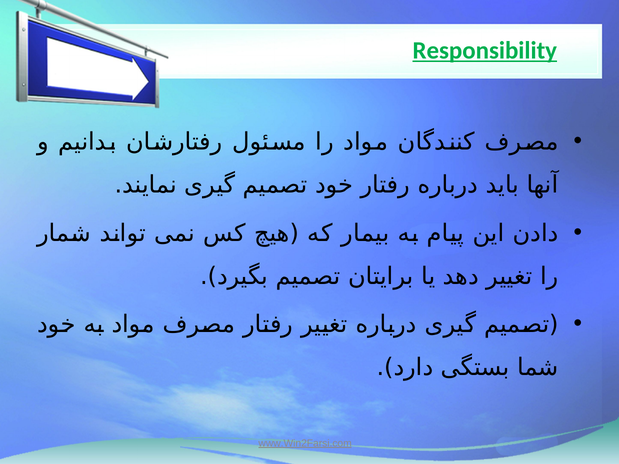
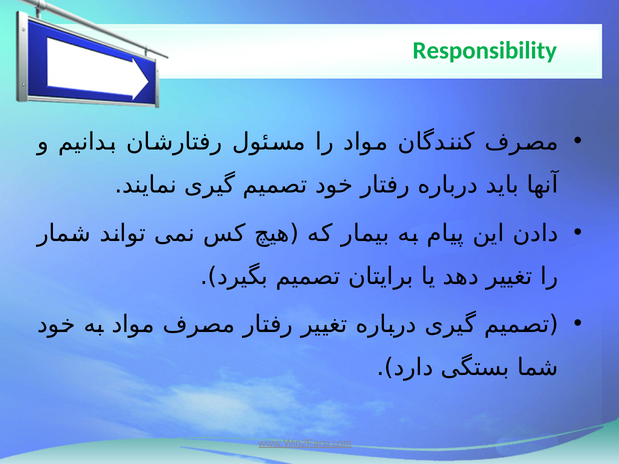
Responsibility underline: present -> none (485, 51)
